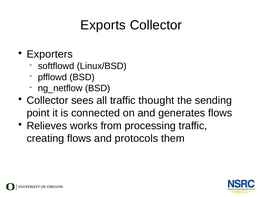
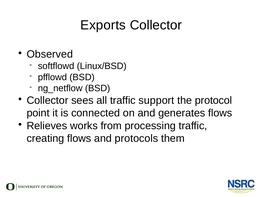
Exporters: Exporters -> Observed (50, 54)
thought: thought -> support (156, 100)
sending: sending -> protocol (213, 100)
